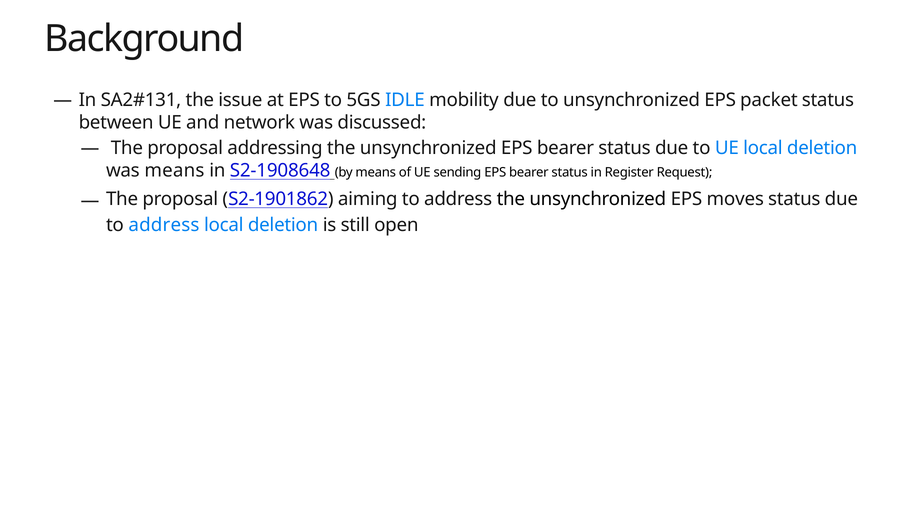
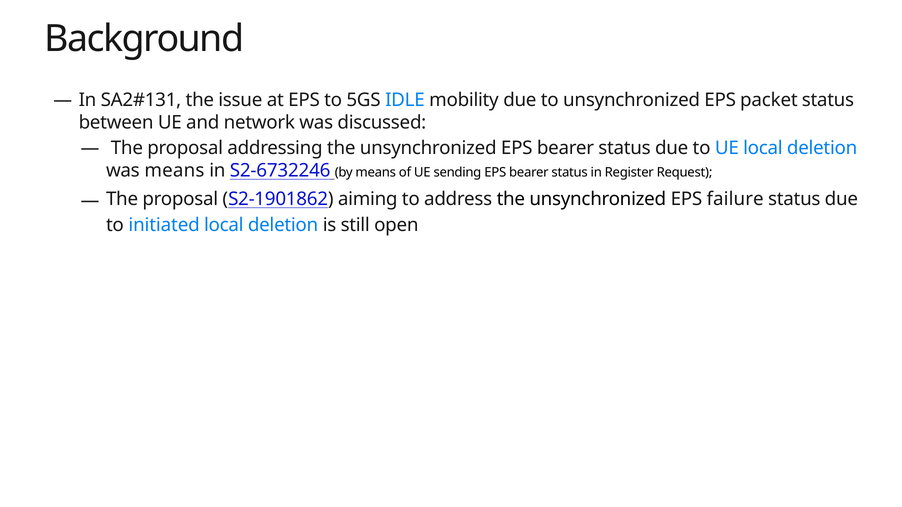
S2-1908648: S2-1908648 -> S2-6732246 (280, 171)
moves: moves -> failure (735, 199)
address: address -> initiated (164, 225)
